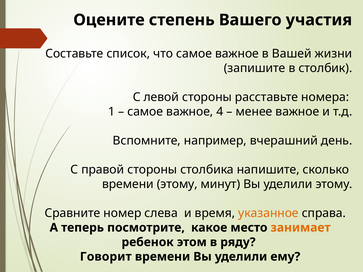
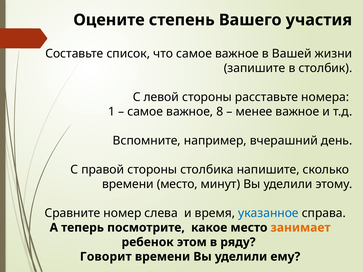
4: 4 -> 8 (220, 112)
времени этому: этому -> место (177, 184)
указанное colour: orange -> blue (268, 213)
